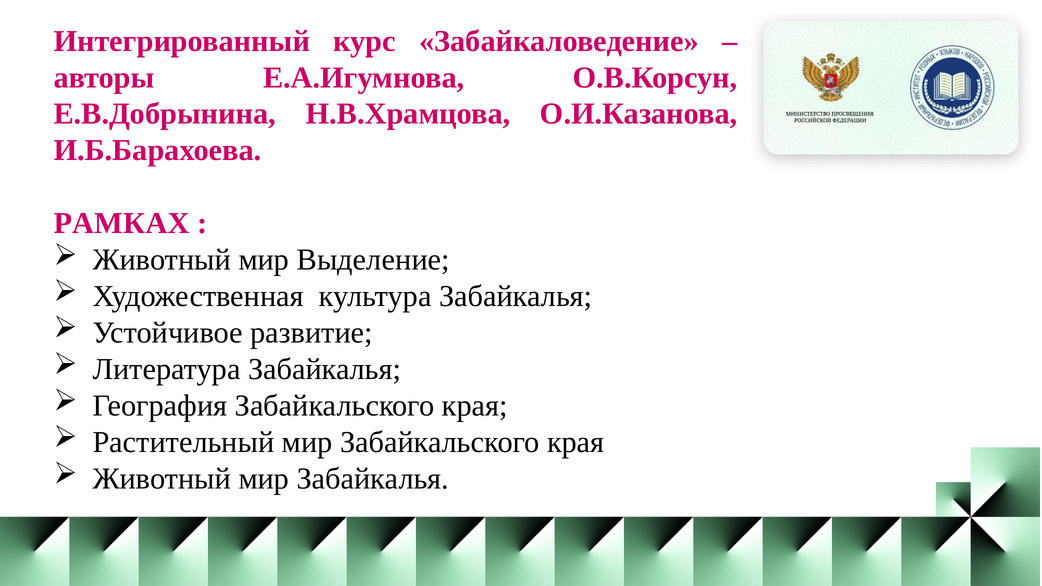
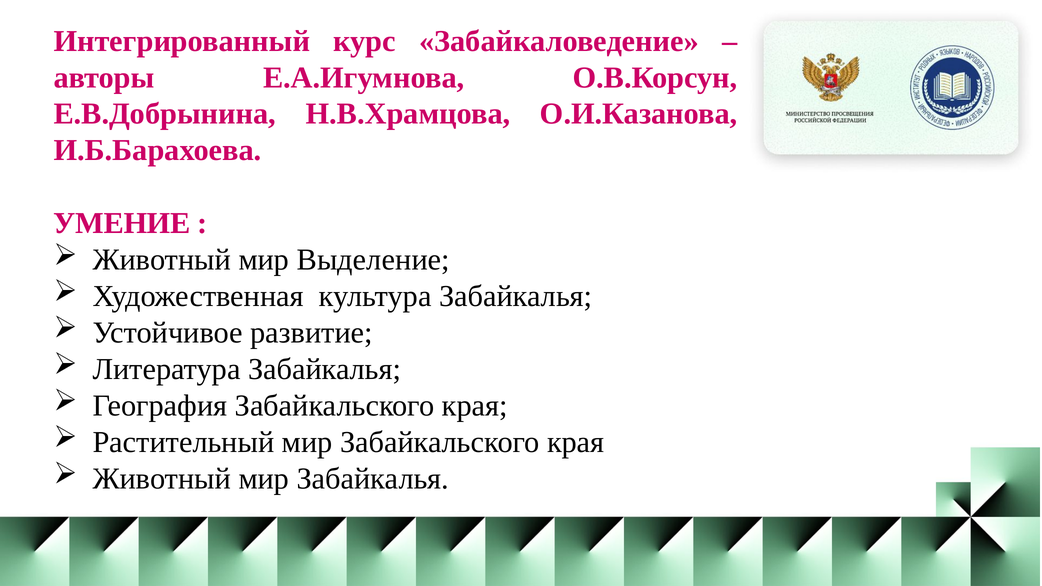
РАМКАХ: РАМКАХ -> УМЕНИЕ (122, 223)
